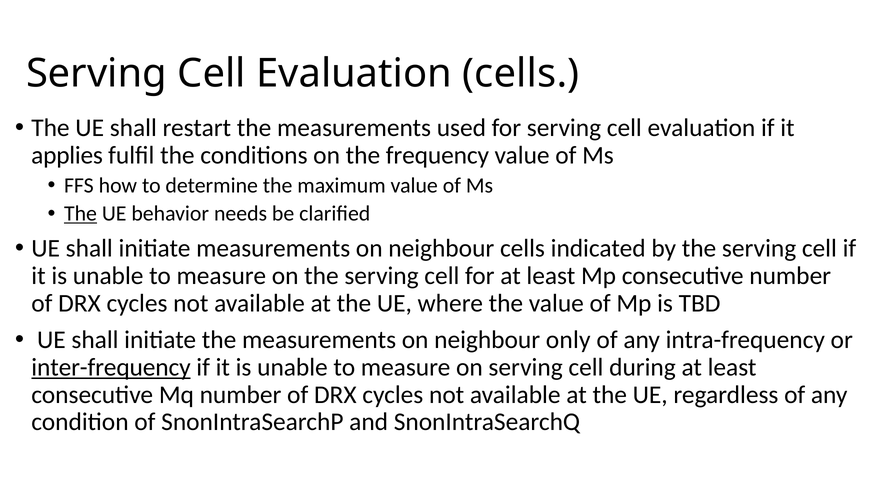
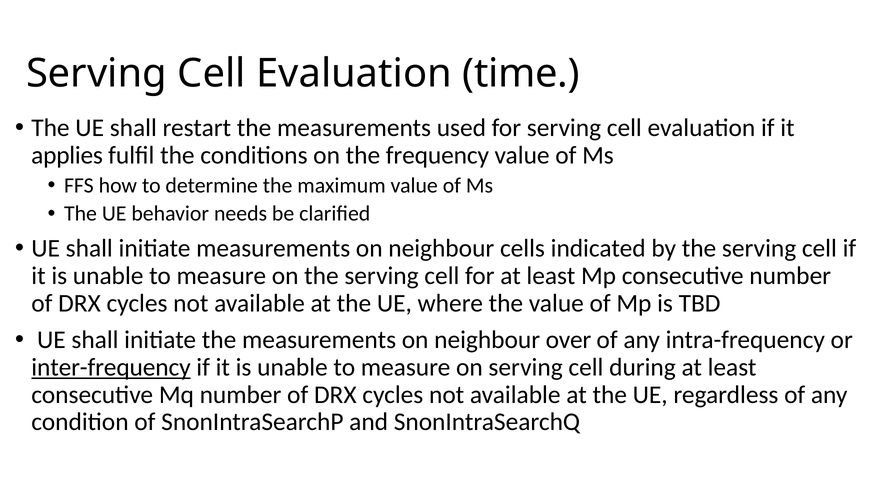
Evaluation cells: cells -> time (521, 73)
The underline: present -> none (80, 213)
only: only -> over (568, 339)
